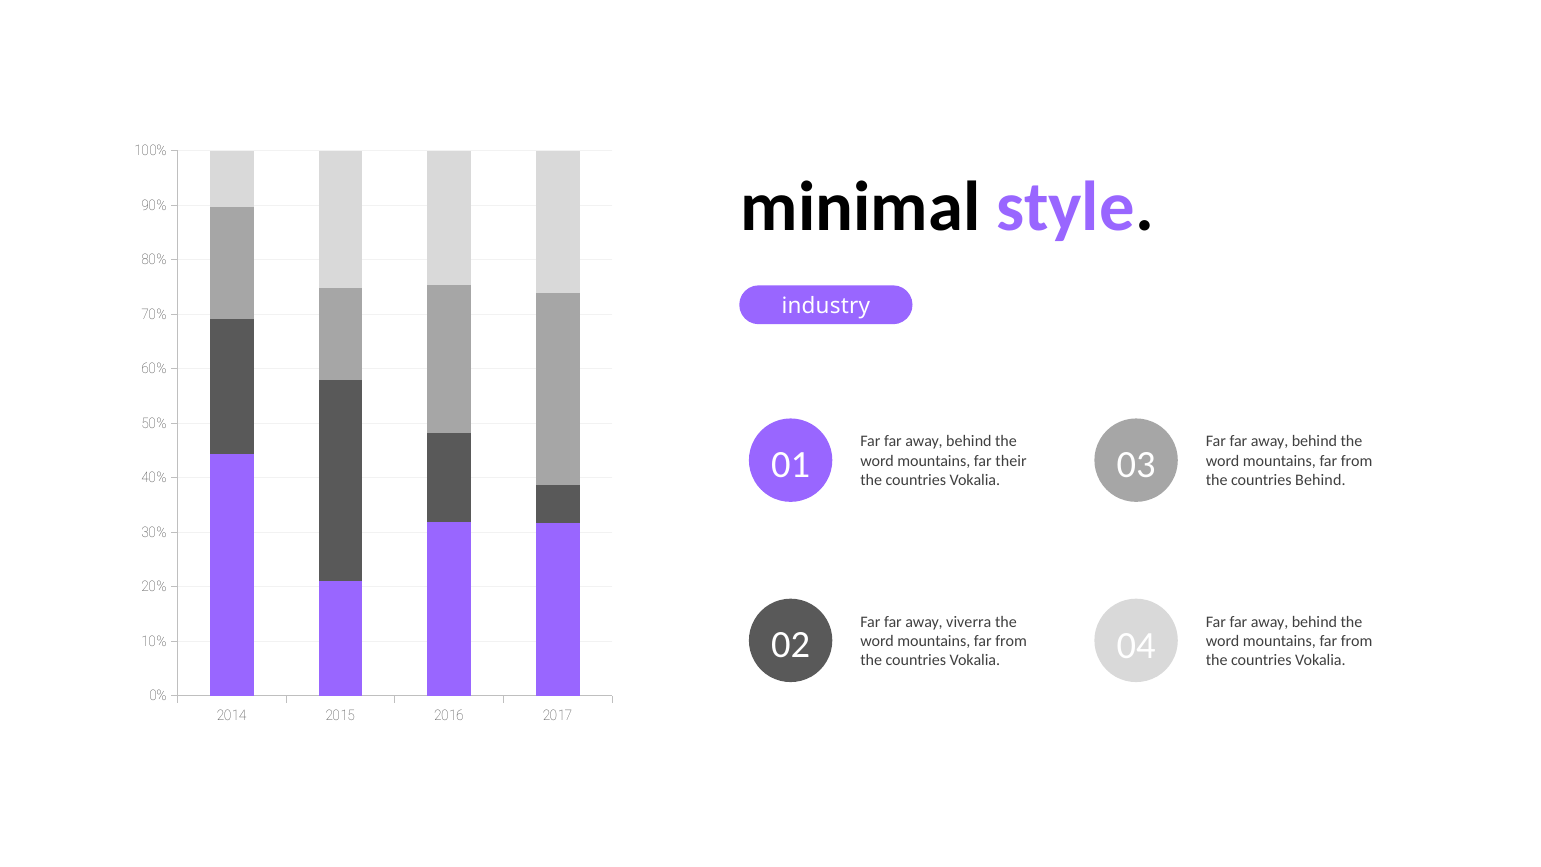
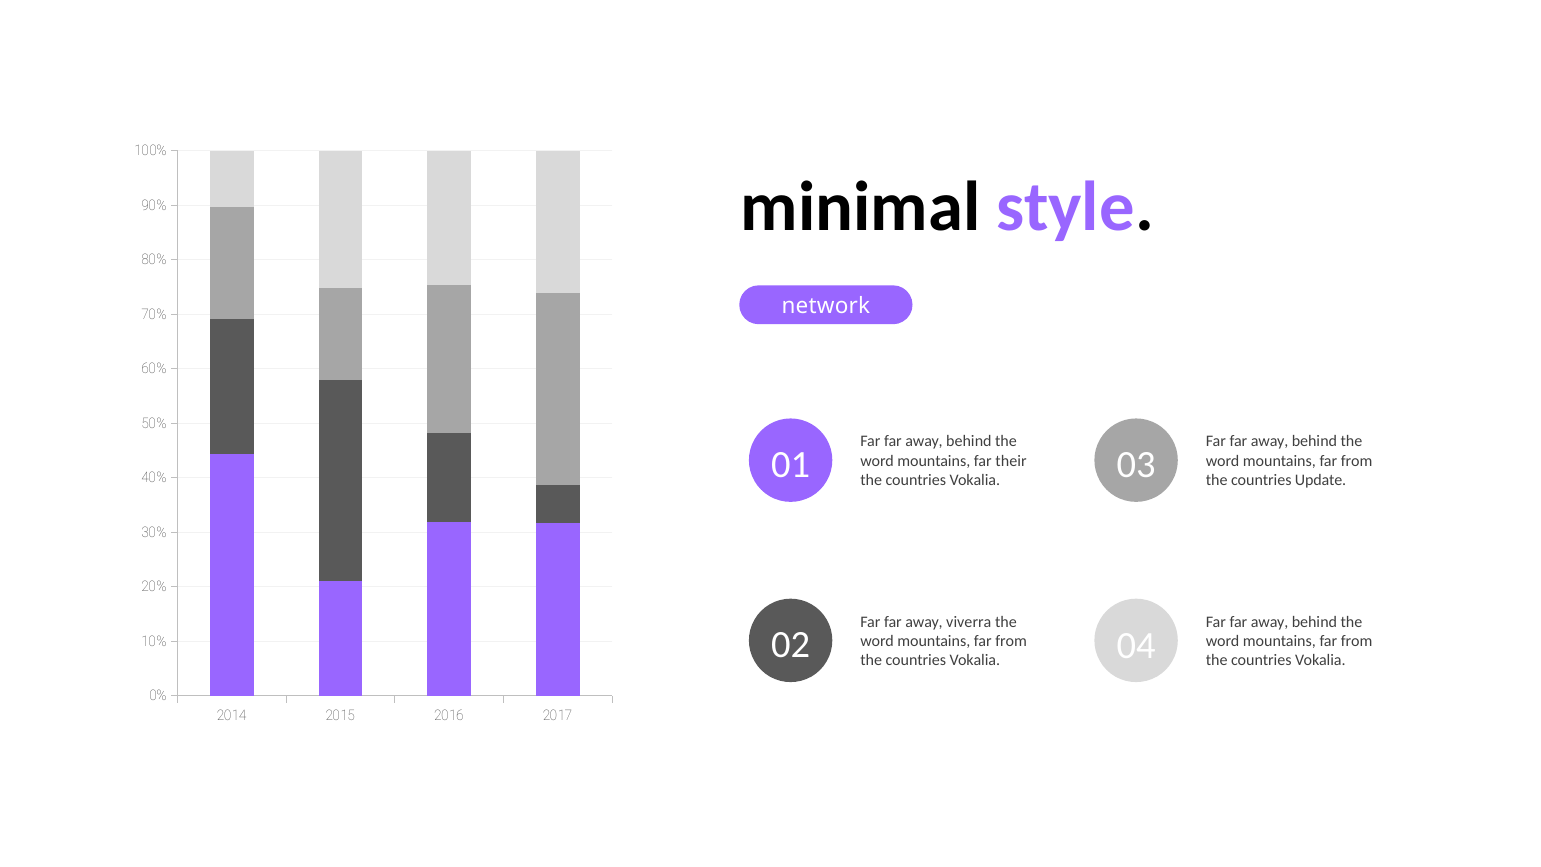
industry: industry -> network (826, 306)
countries Behind: Behind -> Update (1321, 480)
